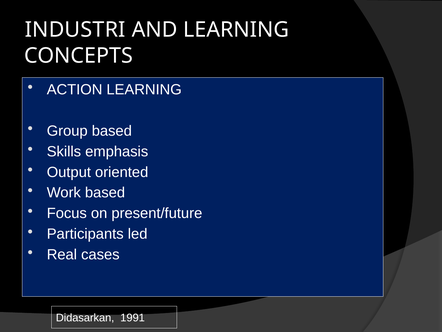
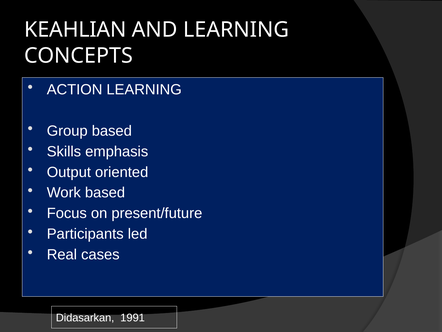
INDUSTRI: INDUSTRI -> KEAHLIAN (75, 30)
